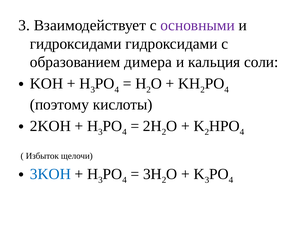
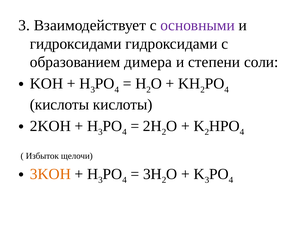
кальция: кальция -> степени (214, 62)
поэтому: поэтому -> кислоты (60, 105)
3KOH colour: blue -> orange (50, 174)
